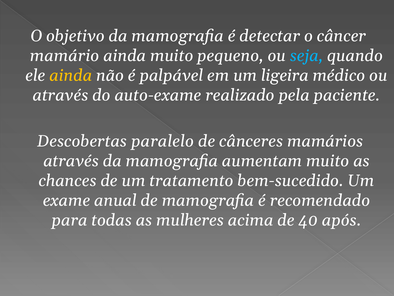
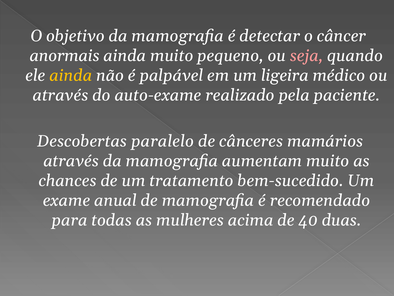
mamário: mamário -> anormais (65, 56)
seja colour: light blue -> pink (306, 56)
após: após -> duas (342, 220)
